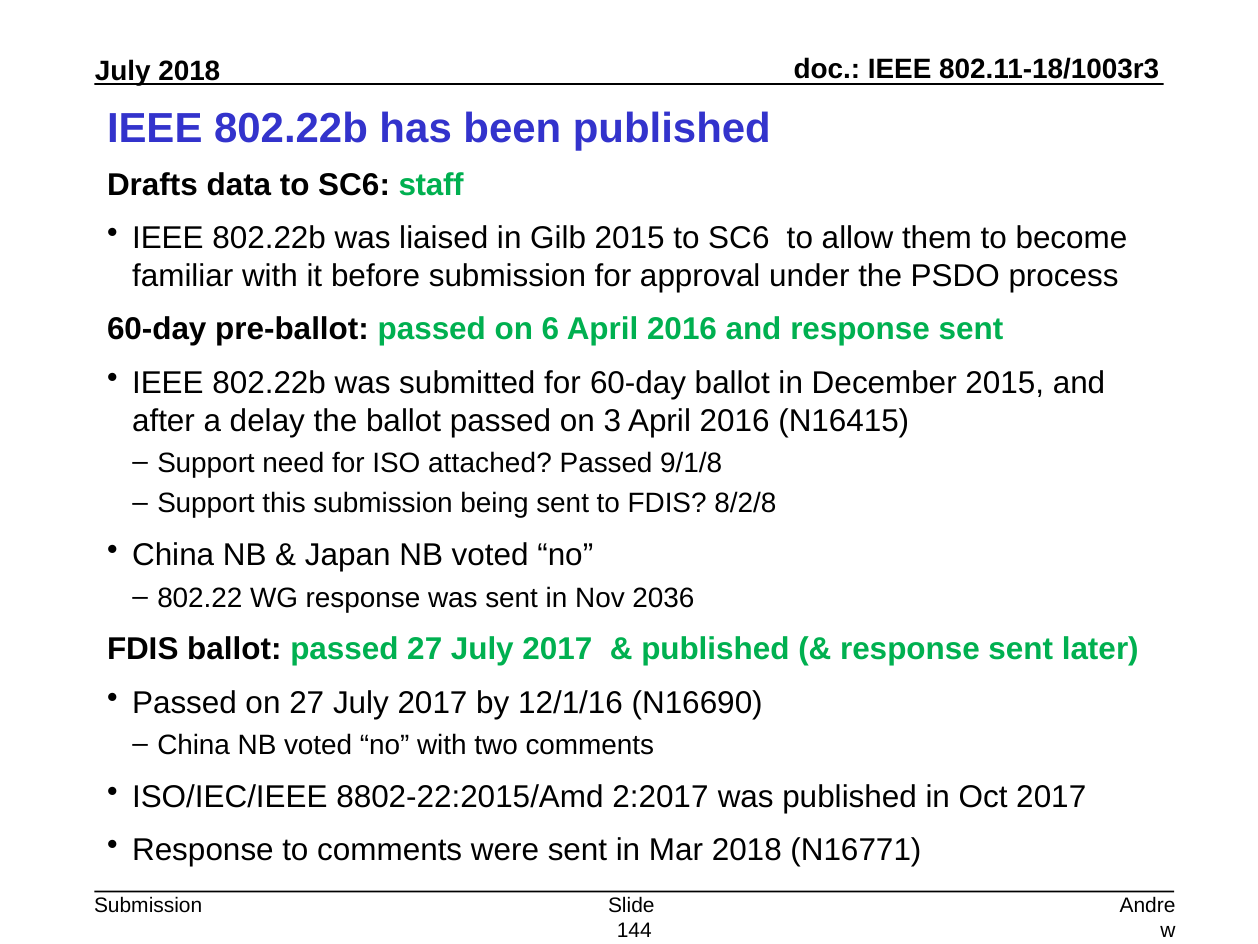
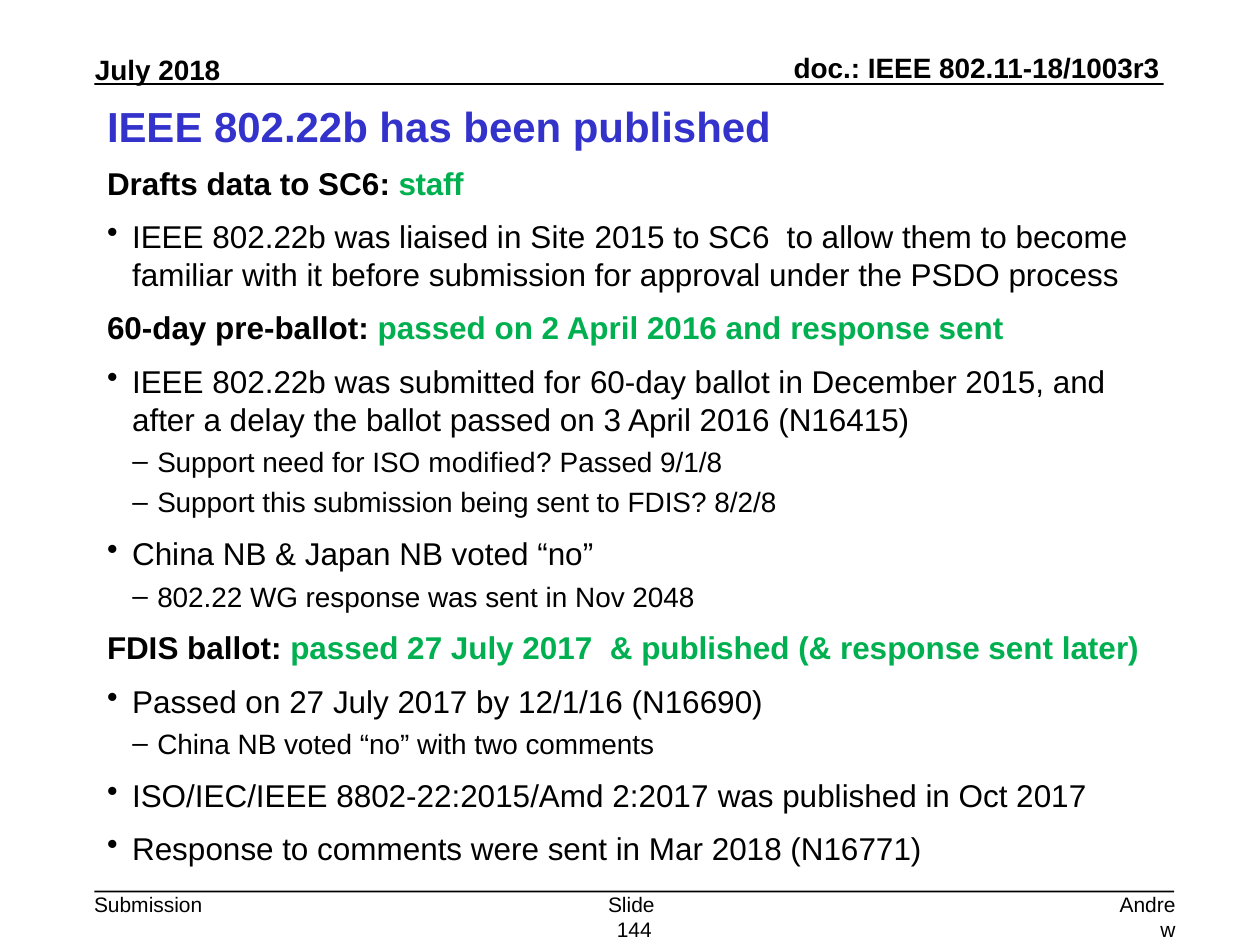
Gilb: Gilb -> Site (558, 238)
6: 6 -> 2 (550, 329)
attached: attached -> modified (490, 463)
2036: 2036 -> 2048 (663, 597)
